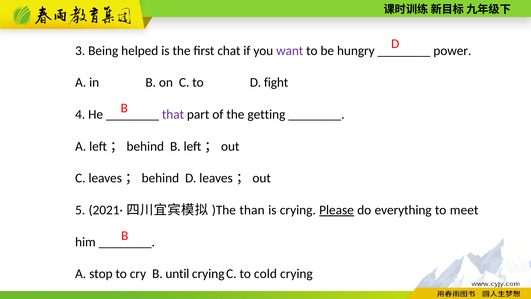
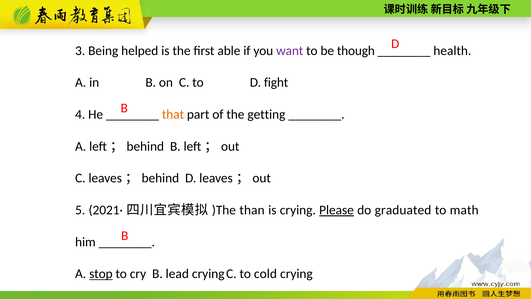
chat: chat -> able (229, 51)
hungry: hungry -> though (356, 51)
power: power -> health (452, 51)
that colour: purple -> orange (173, 114)
everything: everything -> graduated (403, 210)
meet: meet -> math (464, 210)
stop underline: none -> present (101, 274)
until: until -> lead (177, 274)
